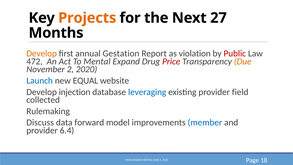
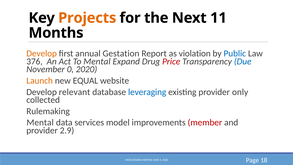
27: 27 -> 11 (218, 18)
Public colour: red -> blue (235, 53)
472: 472 -> 376 (34, 61)
Due colour: orange -> blue (243, 61)
2: 2 -> 0 (70, 69)
Launch colour: blue -> orange (40, 81)
injection: injection -> relevant (75, 92)
field: field -> only (240, 92)
Discuss: Discuss -> Mental (40, 122)
forward: forward -> services (89, 122)
member colour: blue -> red (205, 122)
6.4: 6.4 -> 2.9 (67, 130)
